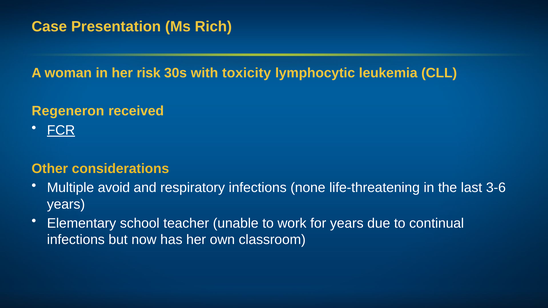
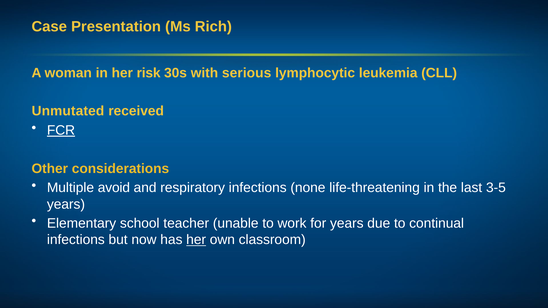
toxicity: toxicity -> serious (247, 73)
Regeneron: Regeneron -> Unmutated (68, 111)
3-6: 3-6 -> 3-5 (496, 188)
her underline: none -> present (196, 240)
